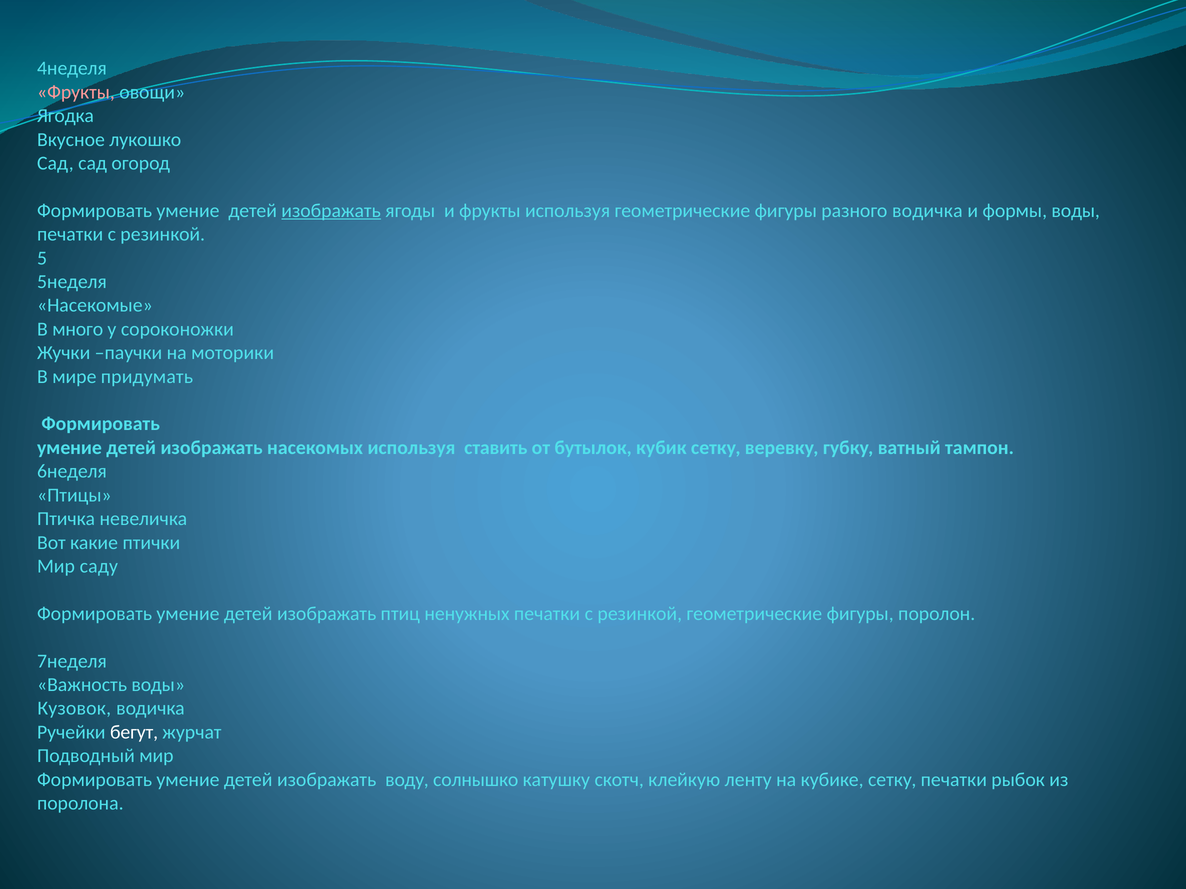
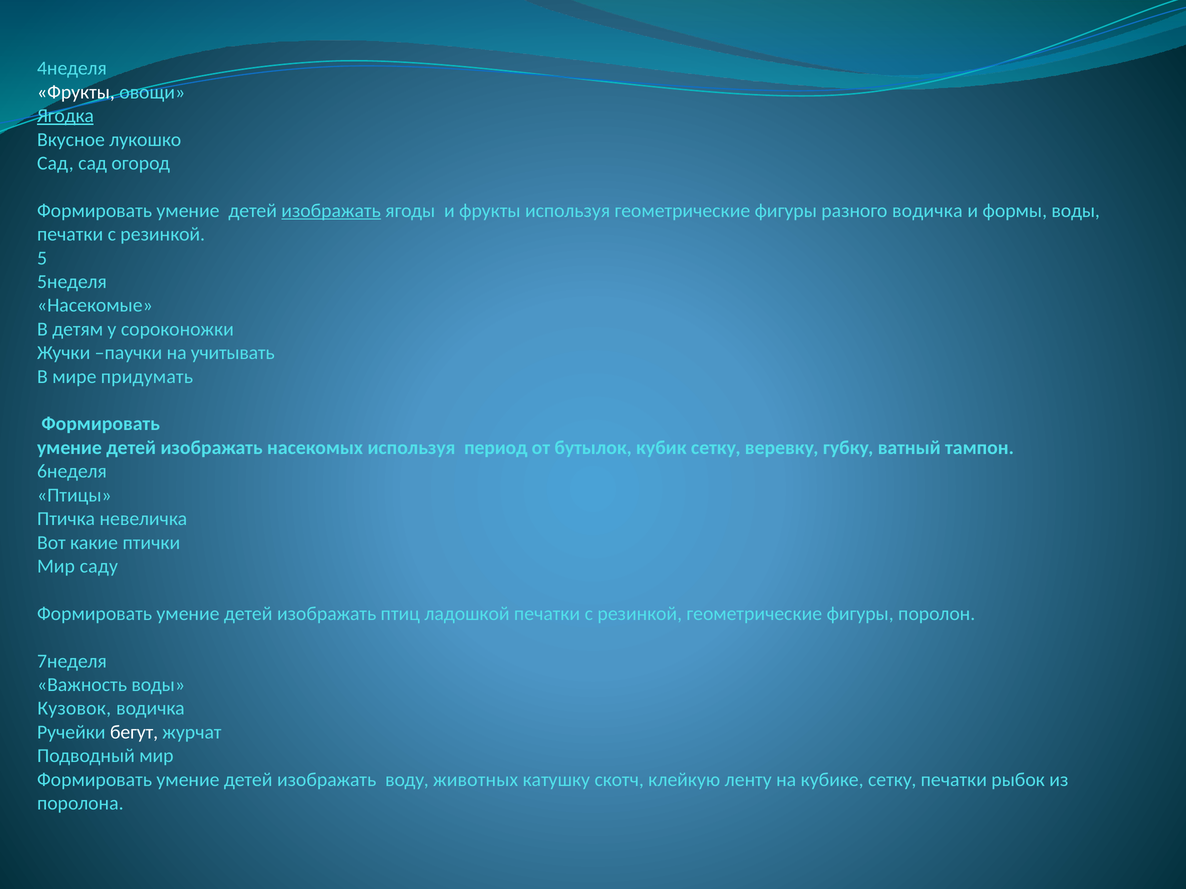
Фрукты colour: pink -> white (76, 92)
Ягодка underline: none -> present (65, 116)
много: много -> детям (78, 329)
моторики: моторики -> учитывать (233, 353)
ставить: ставить -> период (496, 448)
ненужных: ненужных -> ладошкой (467, 614)
солнышко: солнышко -> животных (476, 780)
